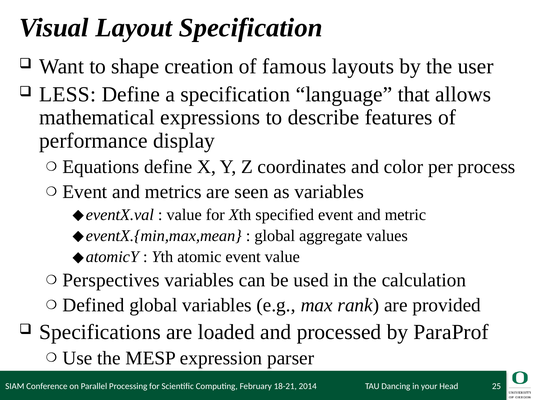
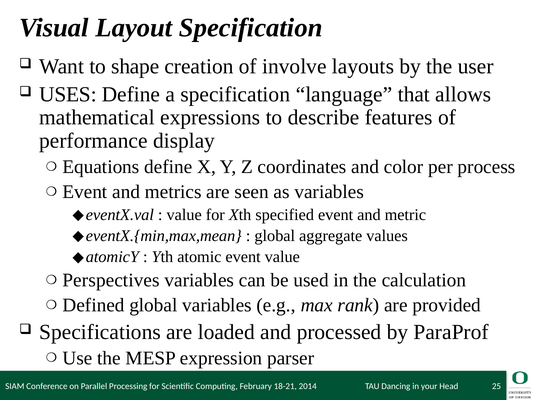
famous: famous -> involve (294, 66)
LESS: LESS -> USES (68, 94)
